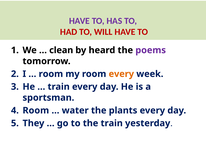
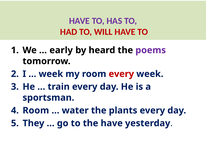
clean: clean -> early (61, 50)
room: room -> week (51, 74)
every colour: orange -> red (121, 74)
the train: train -> have (112, 124)
